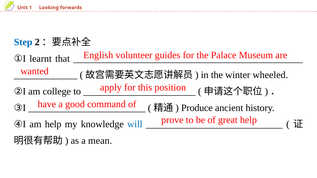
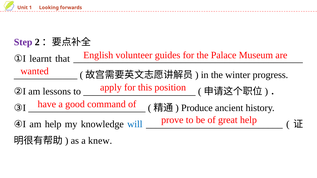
Step colour: blue -> purple (23, 42)
wheeled: wheeled -> progress (270, 75)
college: college -> lessons (57, 92)
mean: mean -> knew (100, 141)
